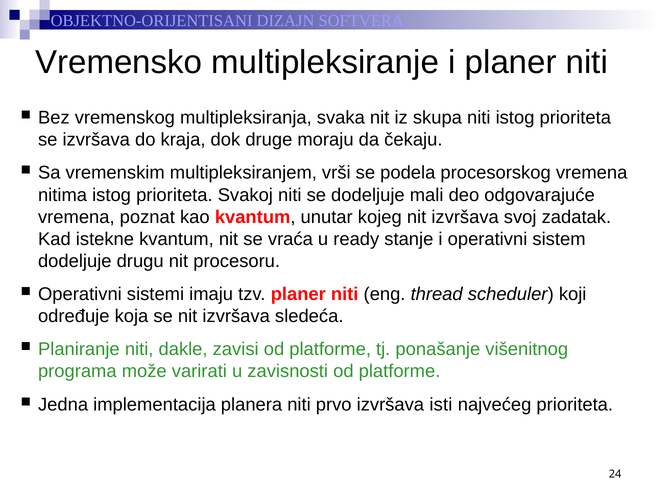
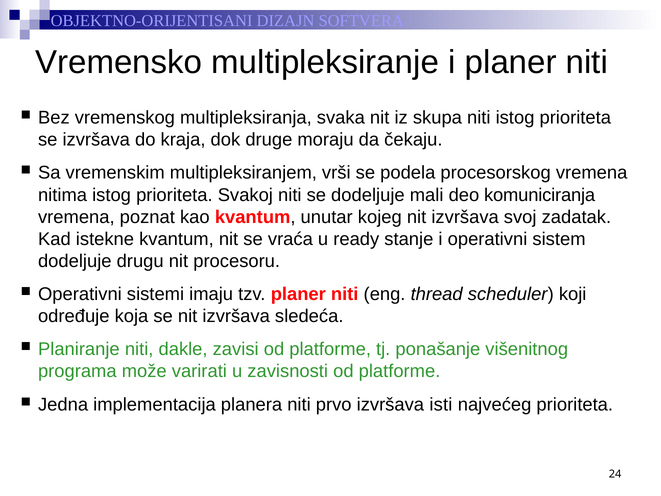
odgovarajuće: odgovarajuće -> komuniciranja (540, 195)
